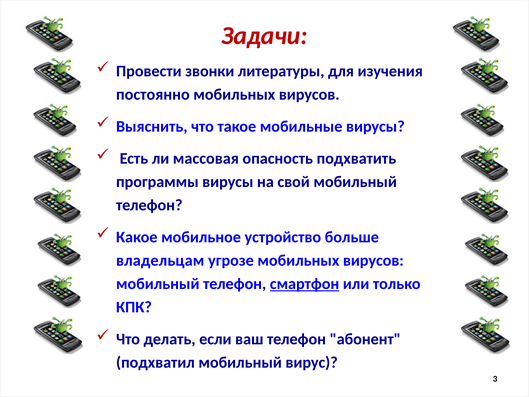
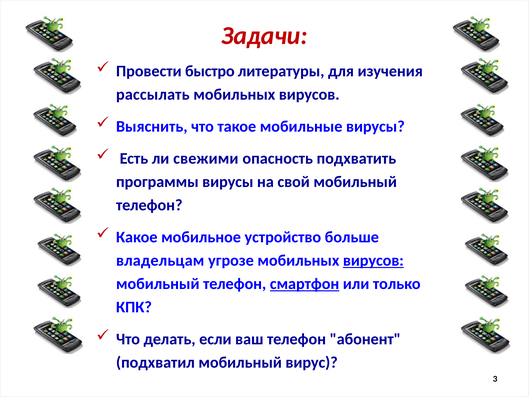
звонки: звонки -> быстро (210, 71)
постоянно: постоянно -> рассылать (153, 94)
массовая: массовая -> свежими (206, 158)
вирусов underline: none -> present (373, 260)
